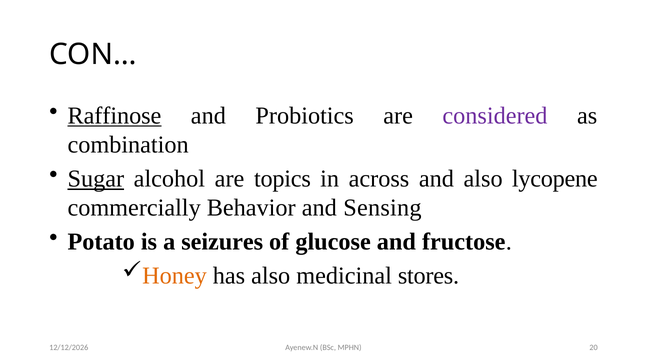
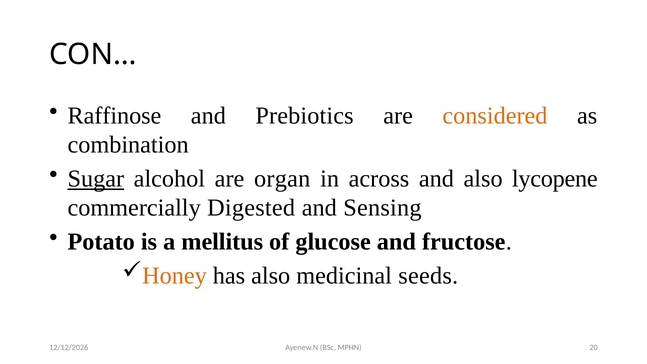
Raffinose underline: present -> none (114, 116)
Probiotics: Probiotics -> Prebiotics (305, 116)
considered colour: purple -> orange (495, 116)
topics: topics -> organ (282, 179)
Behavior: Behavior -> Digested (251, 208)
seizures: seizures -> mellitus (222, 242)
stores: stores -> seeds (428, 276)
